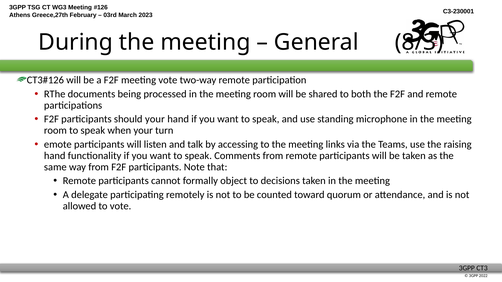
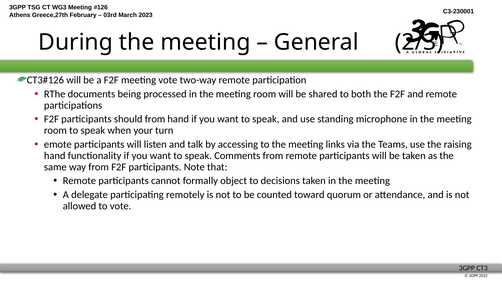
8/3: 8/3 -> 2/3 (419, 42)
should your: your -> from (155, 119)
